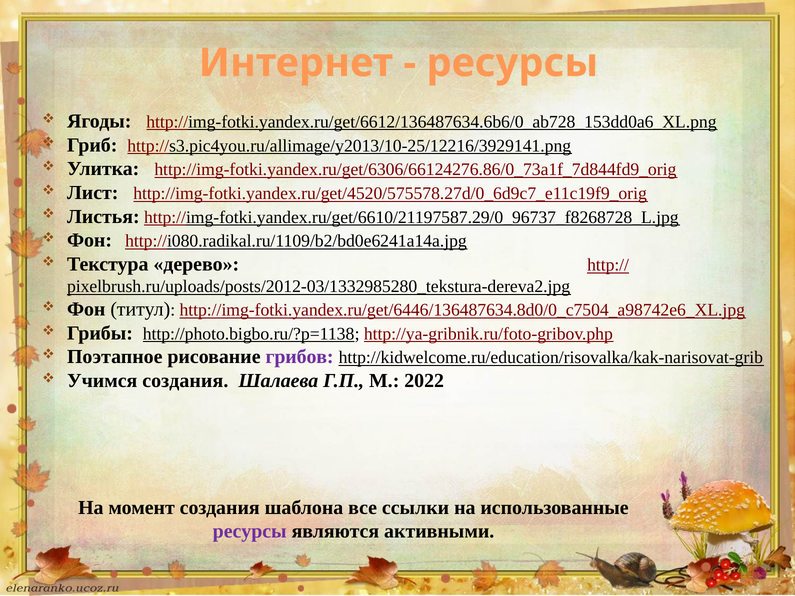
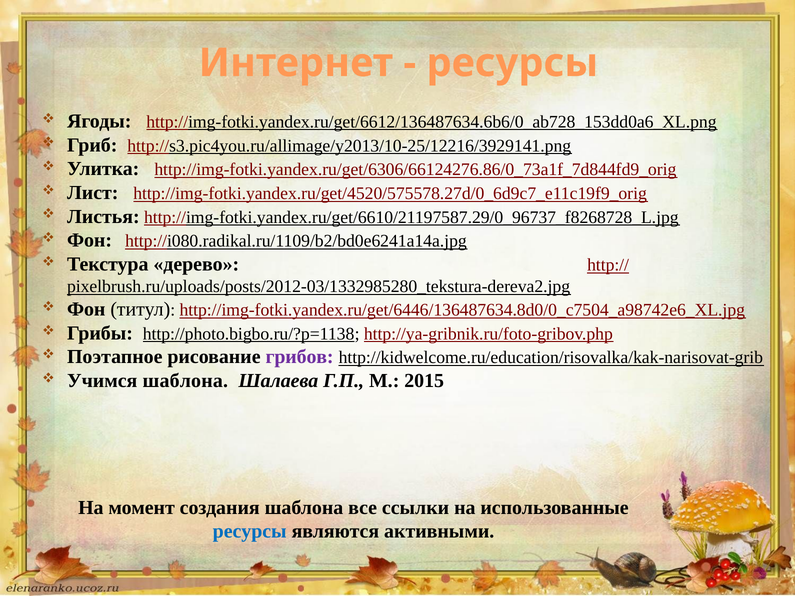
Учимся создания: создания -> шаблона (185, 381)
2022: 2022 -> 2015 (424, 381)
ресурсы colour: purple -> blue (250, 532)
